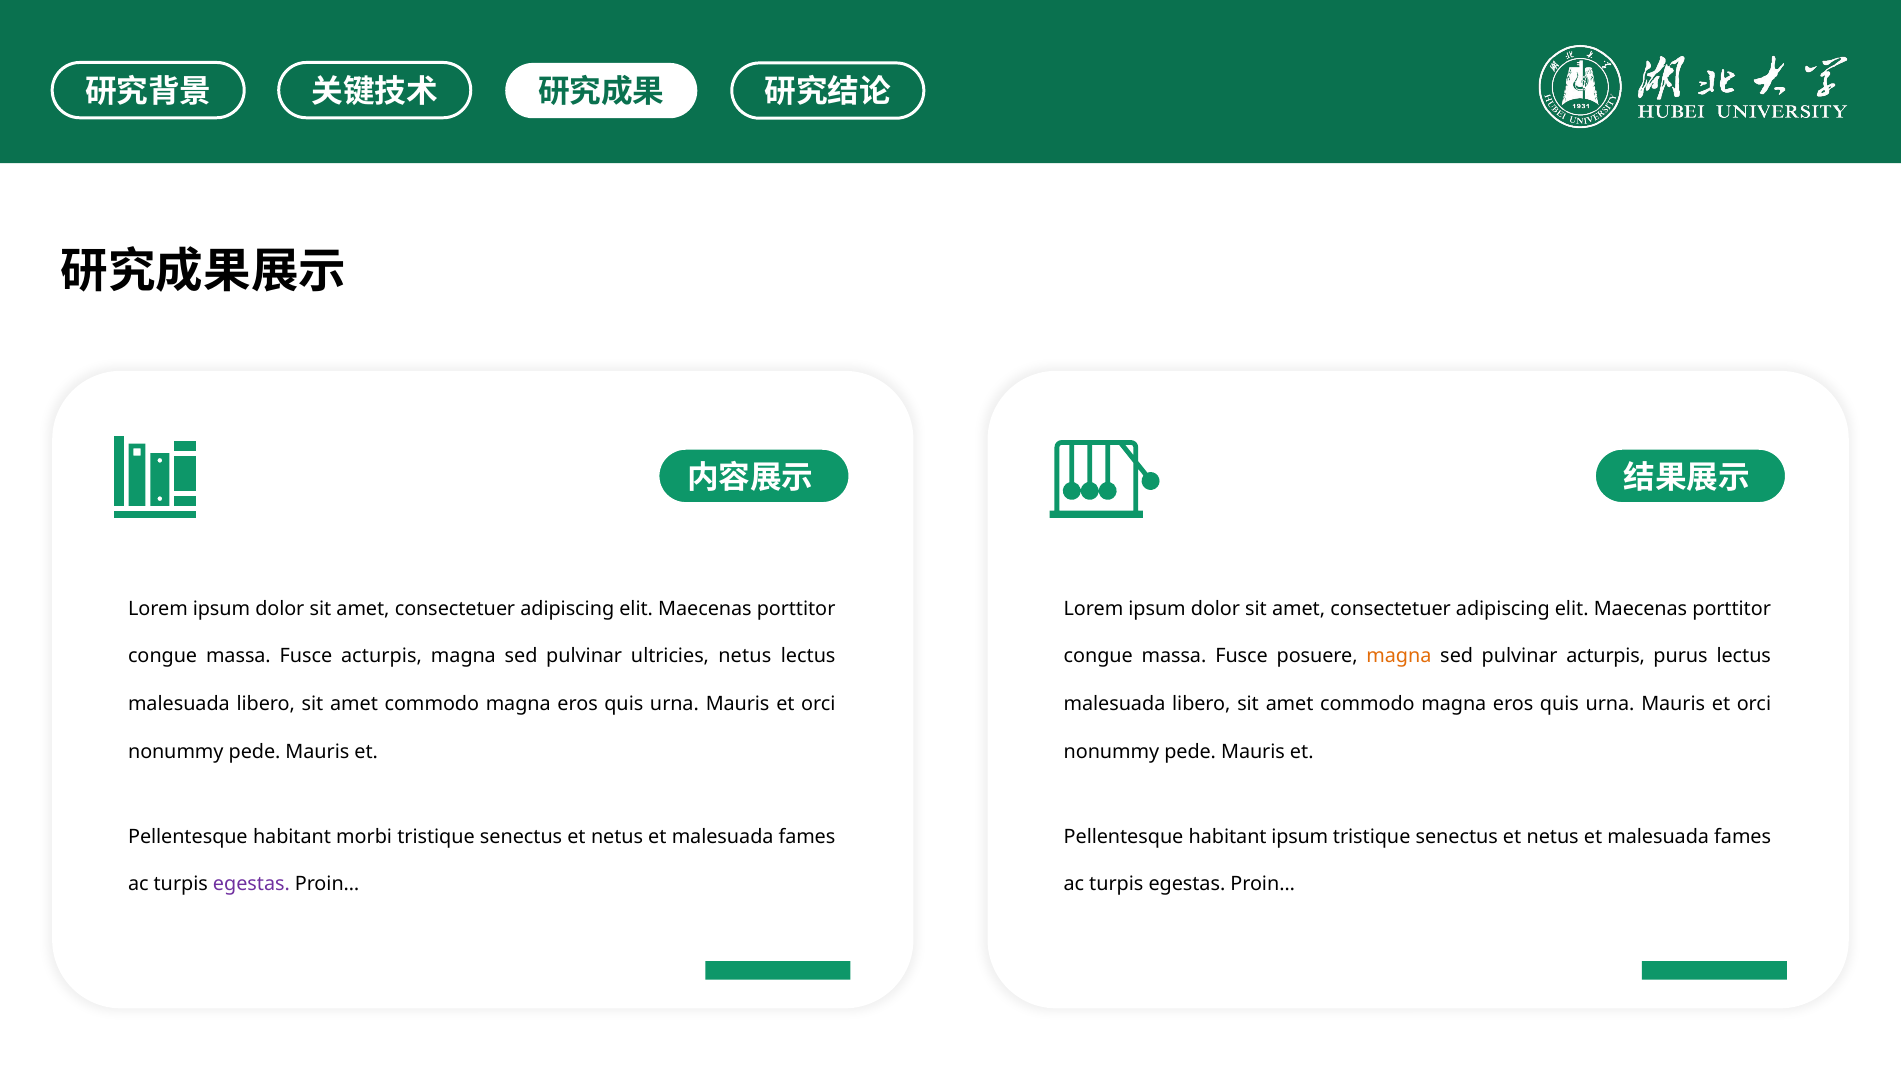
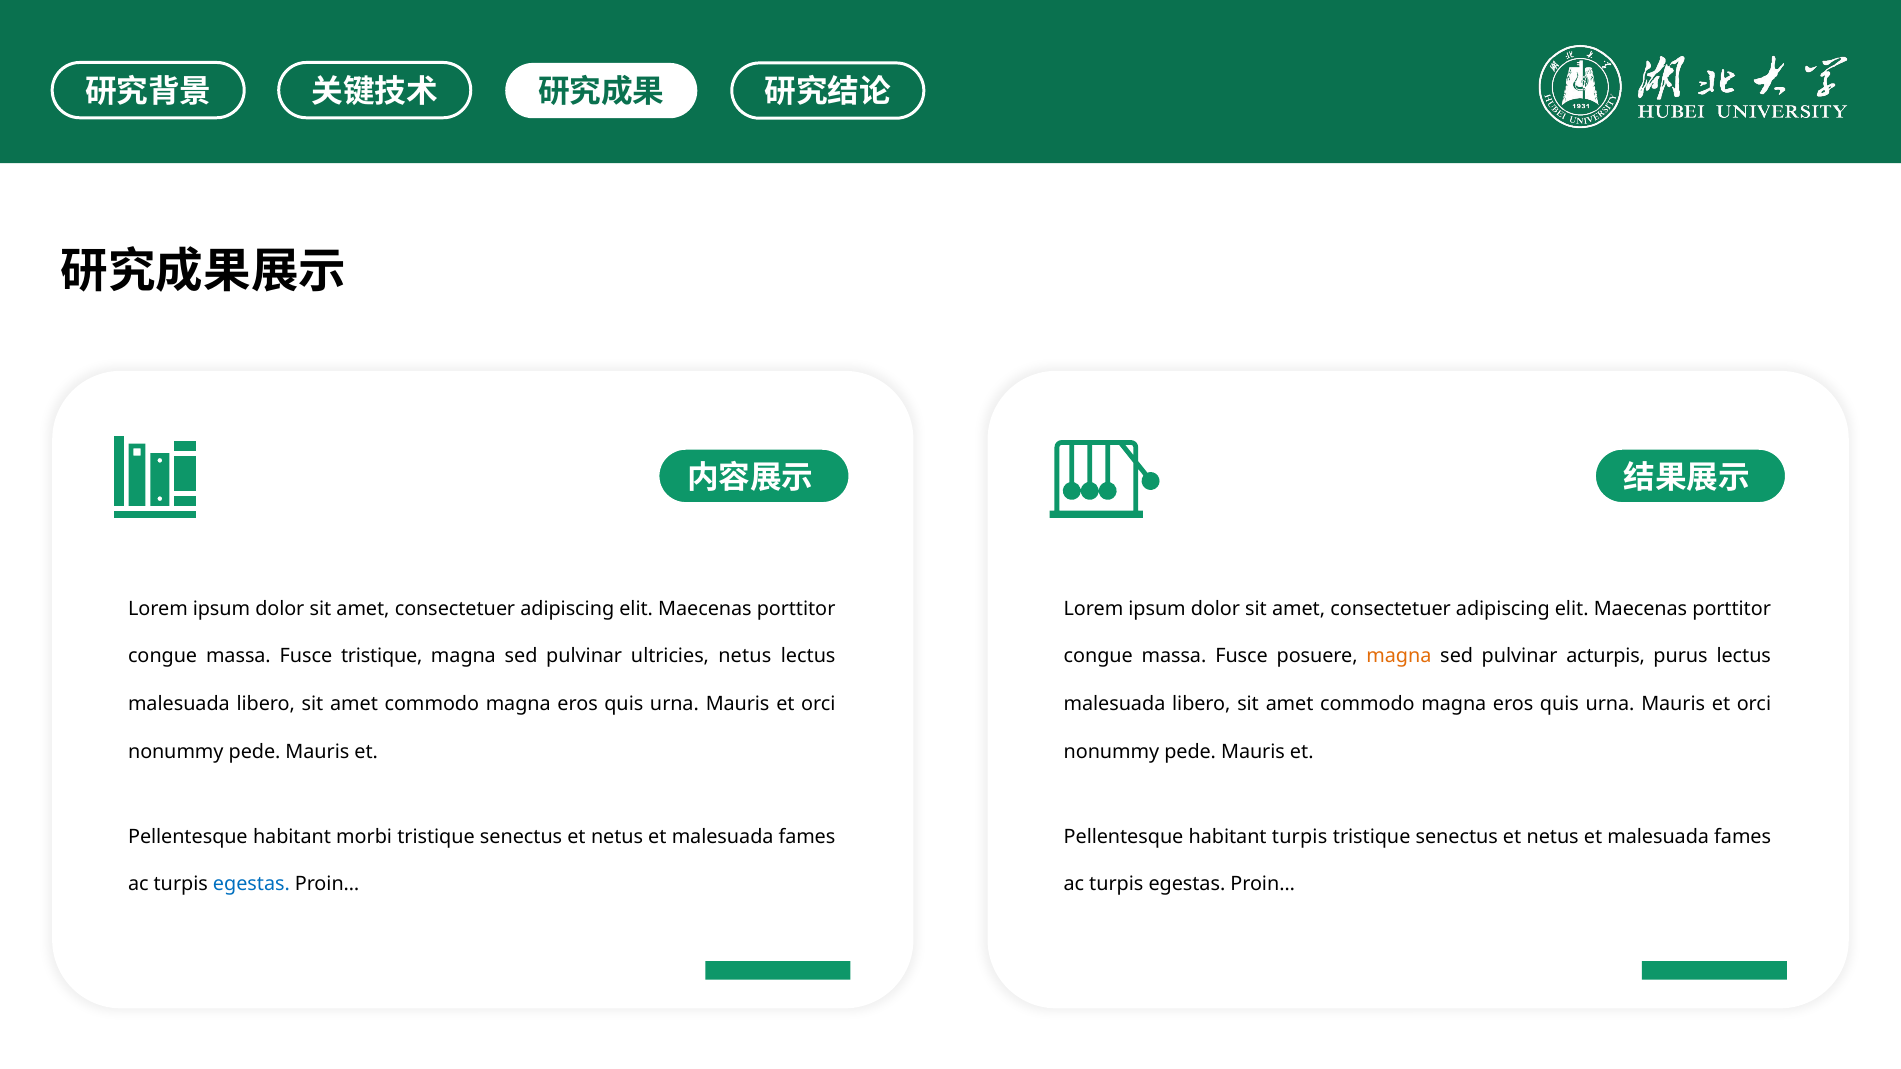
Fusce acturpis: acturpis -> tristique (382, 656)
habitant ipsum: ipsum -> turpis (1300, 837)
egestas colour: purple -> blue (251, 884)
